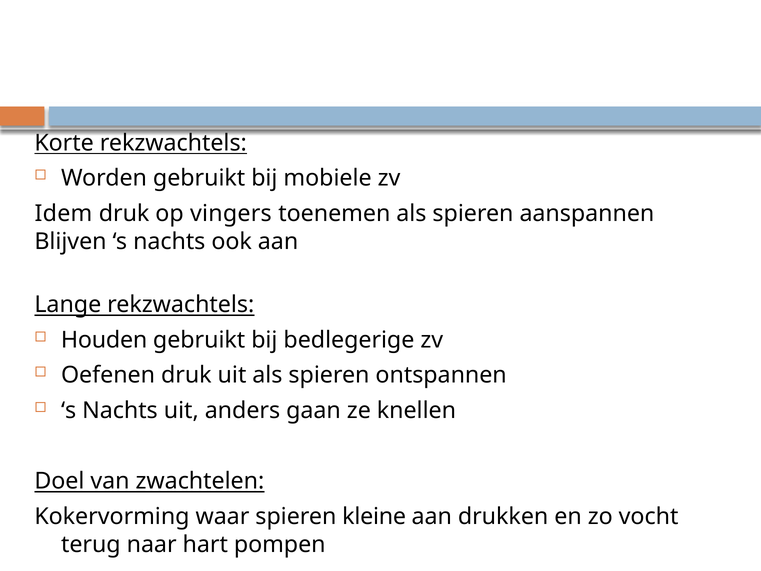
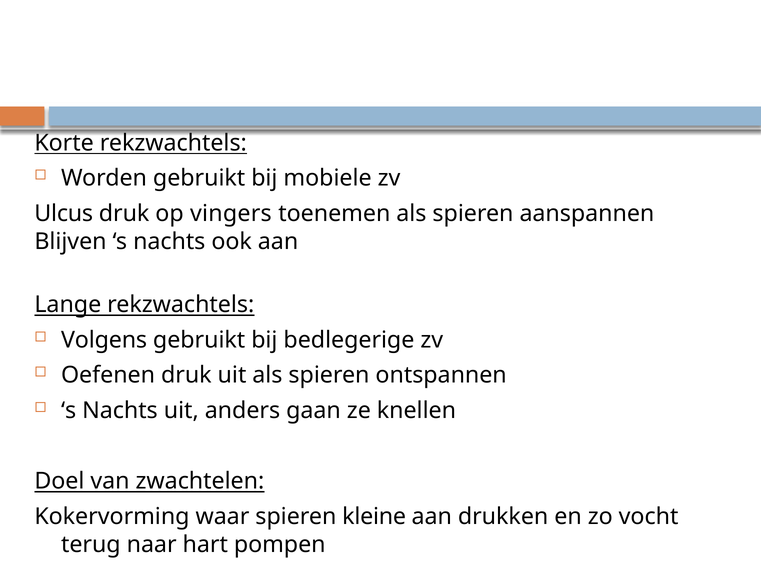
Idem: Idem -> Ulcus (64, 213)
Houden: Houden -> Volgens (104, 340)
